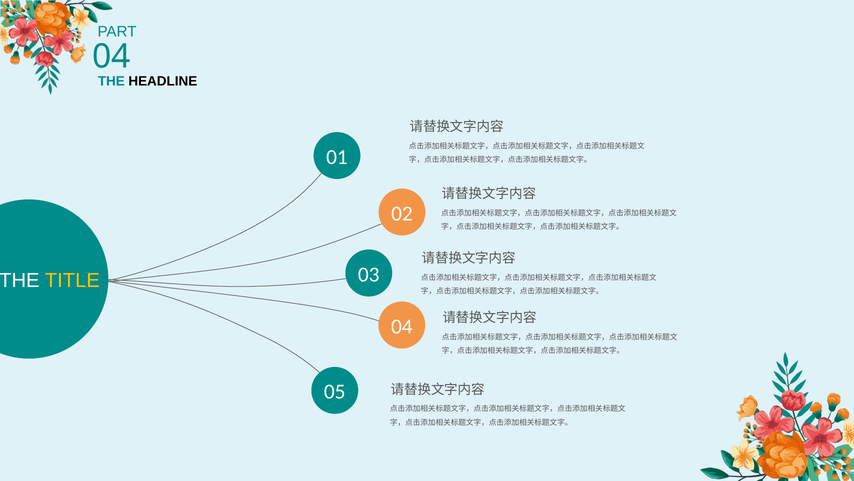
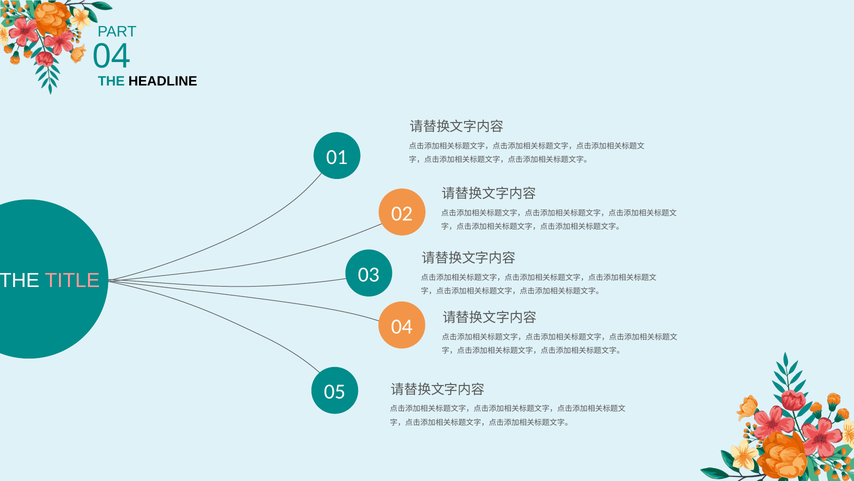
TITLE colour: yellow -> pink (72, 280)
